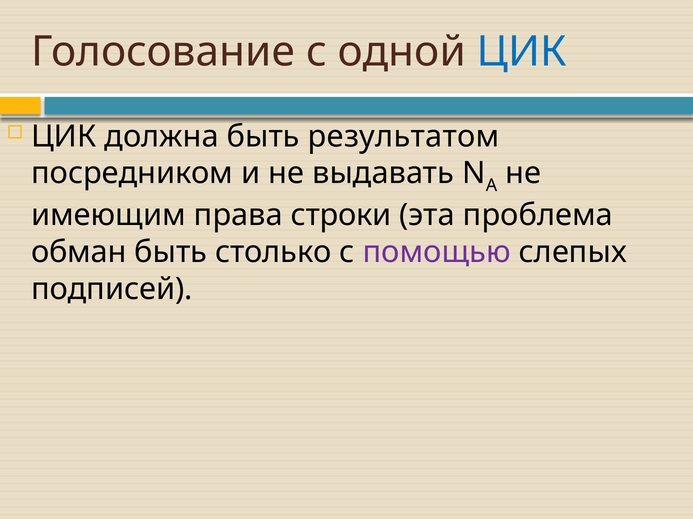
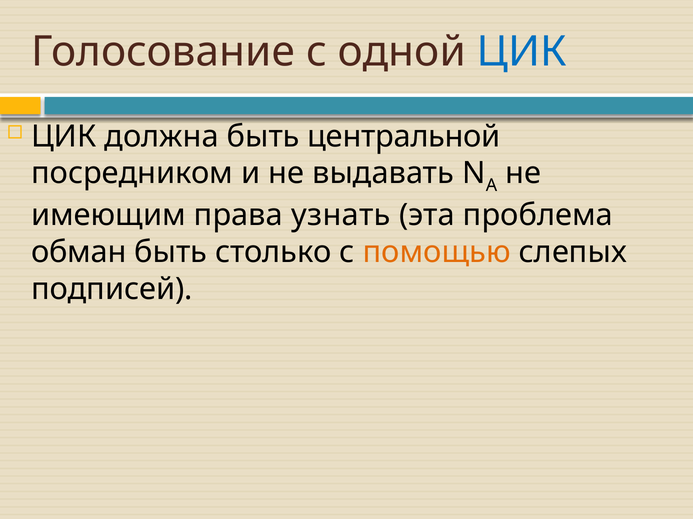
результатом: результатом -> центральной (404, 137)
строки: строки -> узнать (341, 216)
помощью colour: purple -> orange (437, 253)
